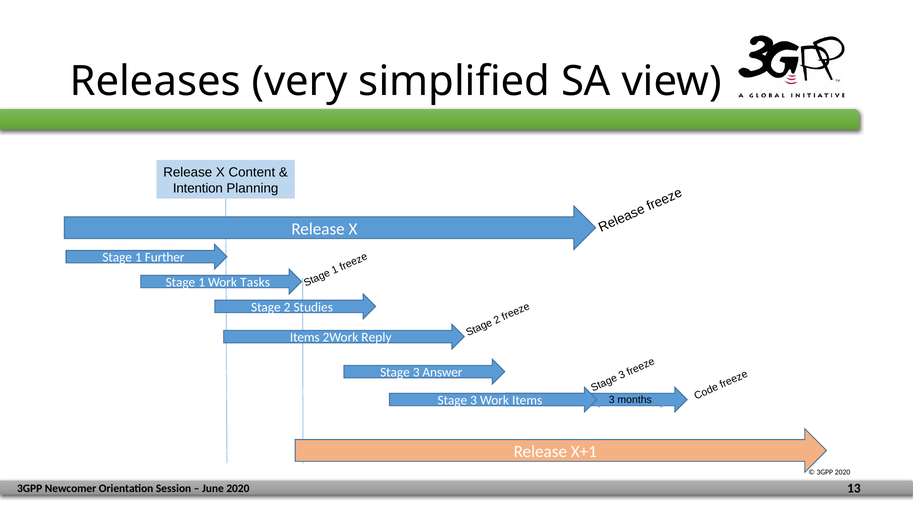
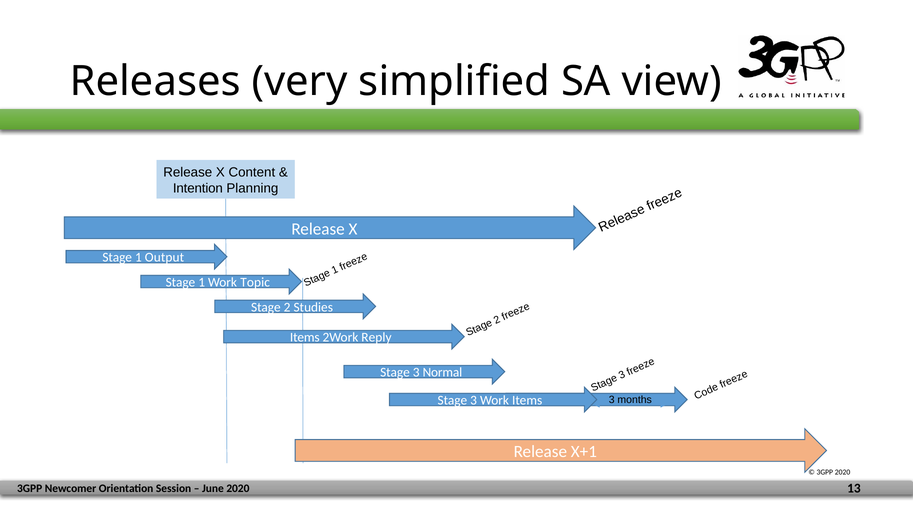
Further: Further -> Output (165, 257)
Tasks: Tasks -> Topic (255, 282)
Answer: Answer -> Normal (442, 372)
